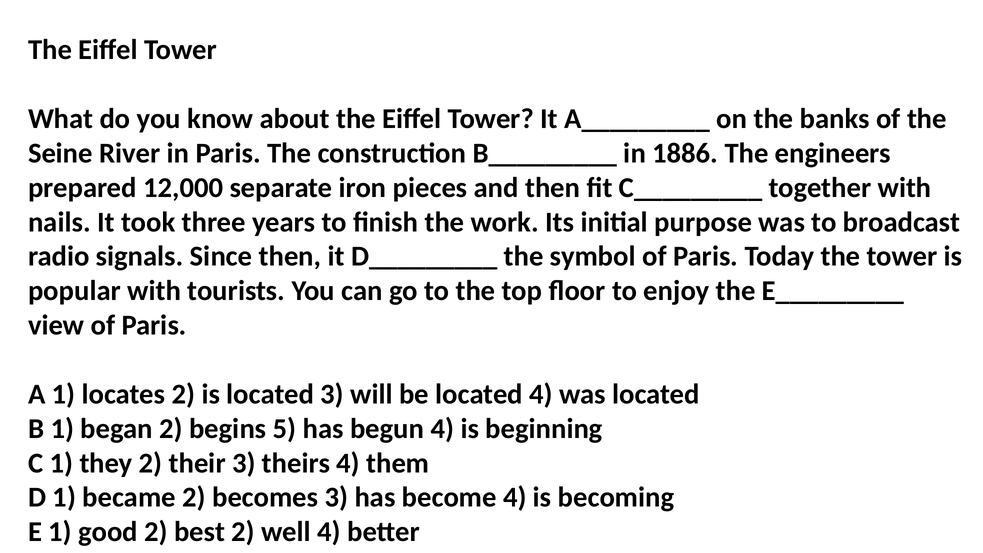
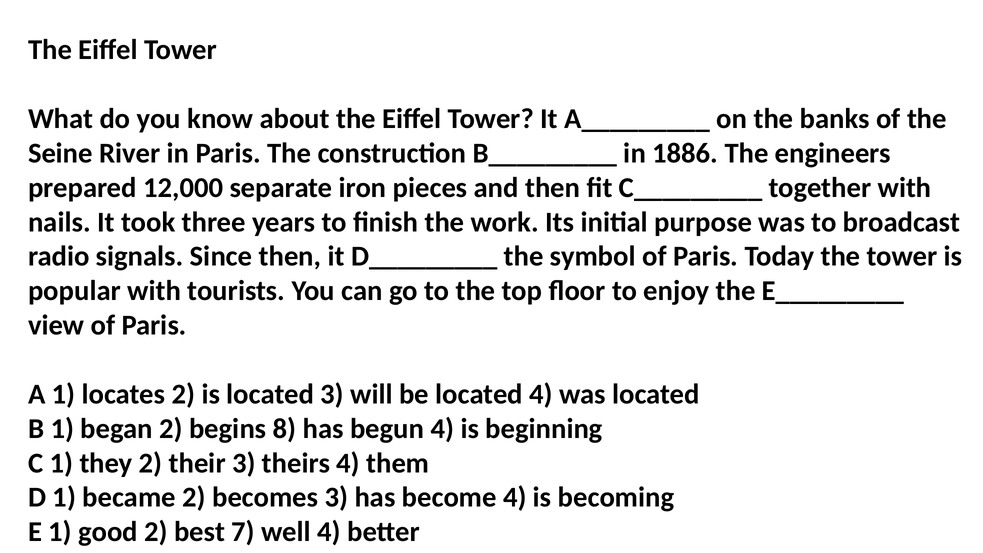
5: 5 -> 8 (285, 429)
best 2: 2 -> 7 (243, 532)
